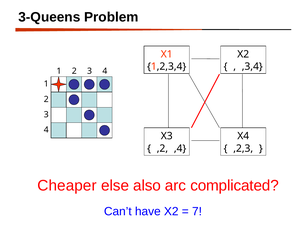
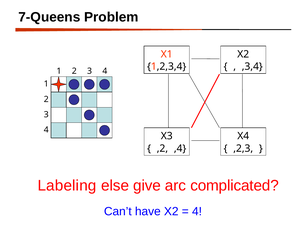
3-Queens: 3-Queens -> 7-Queens (49, 17)
Cheaper: Cheaper -> Labeling (67, 185)
also: also -> give (147, 185)
7: 7 -> 4 (197, 211)
